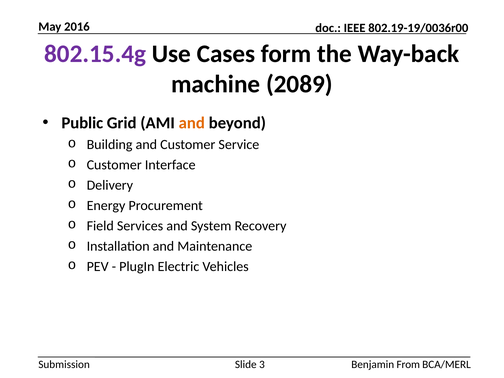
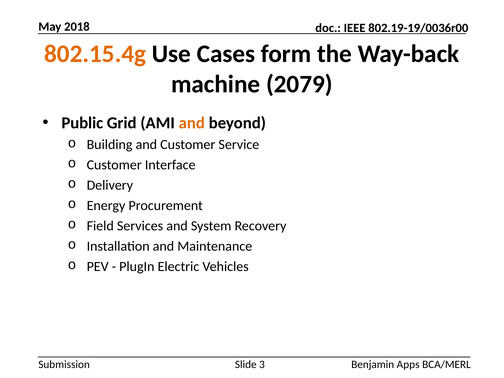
2016: 2016 -> 2018 (77, 27)
802.15.4g colour: purple -> orange (95, 54)
2089: 2089 -> 2079 (299, 84)
From: From -> Apps (408, 364)
